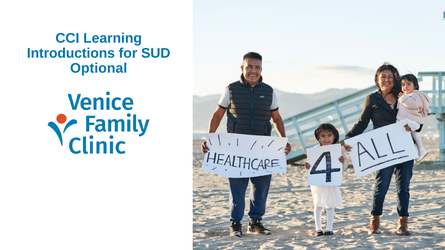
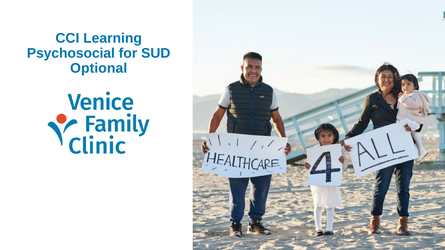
Introductions: Introductions -> Psychosocial (71, 53)
